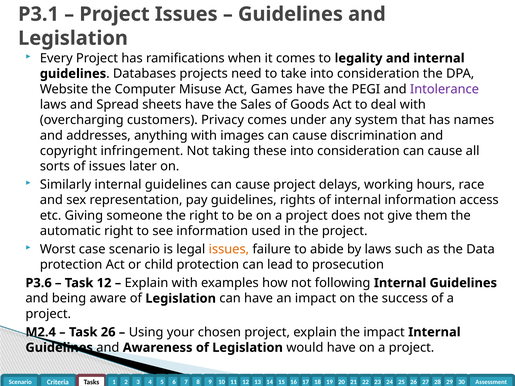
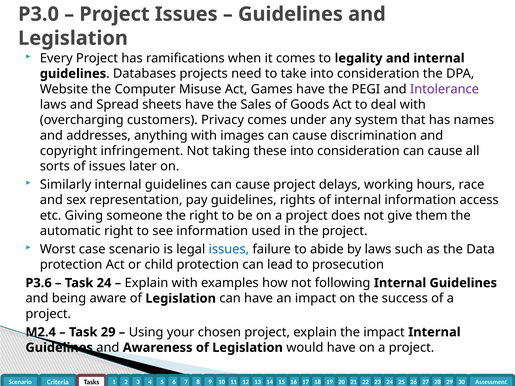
P3.1: P3.1 -> P3.0 (39, 14)
issues colour: orange -> blue (229, 249)
Task 12: 12 -> 24 (104, 283)
Task 26: 26 -> 29 (108, 332)
